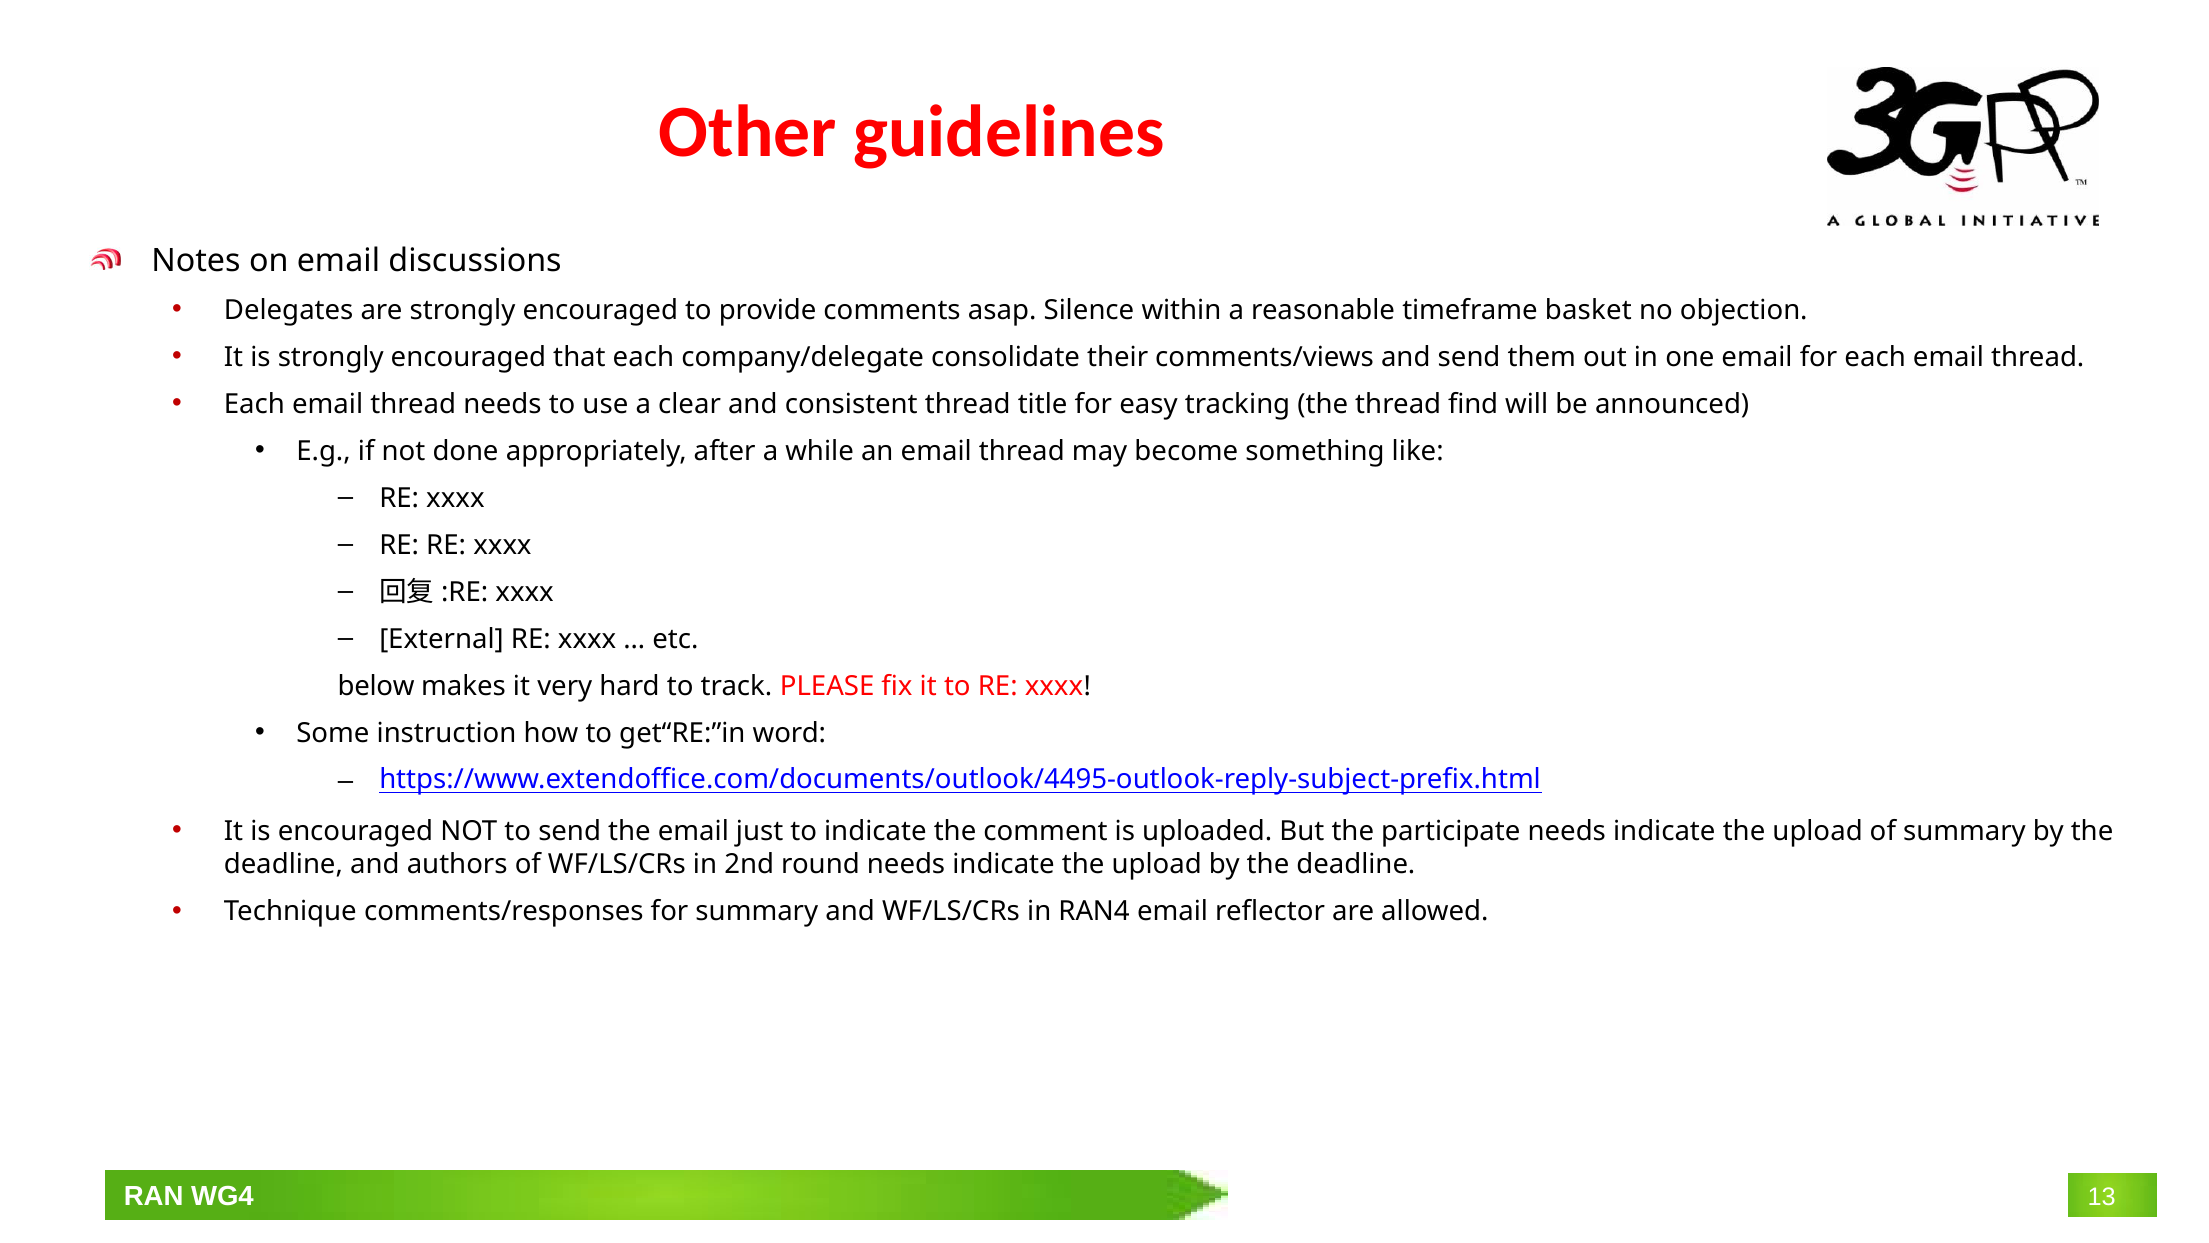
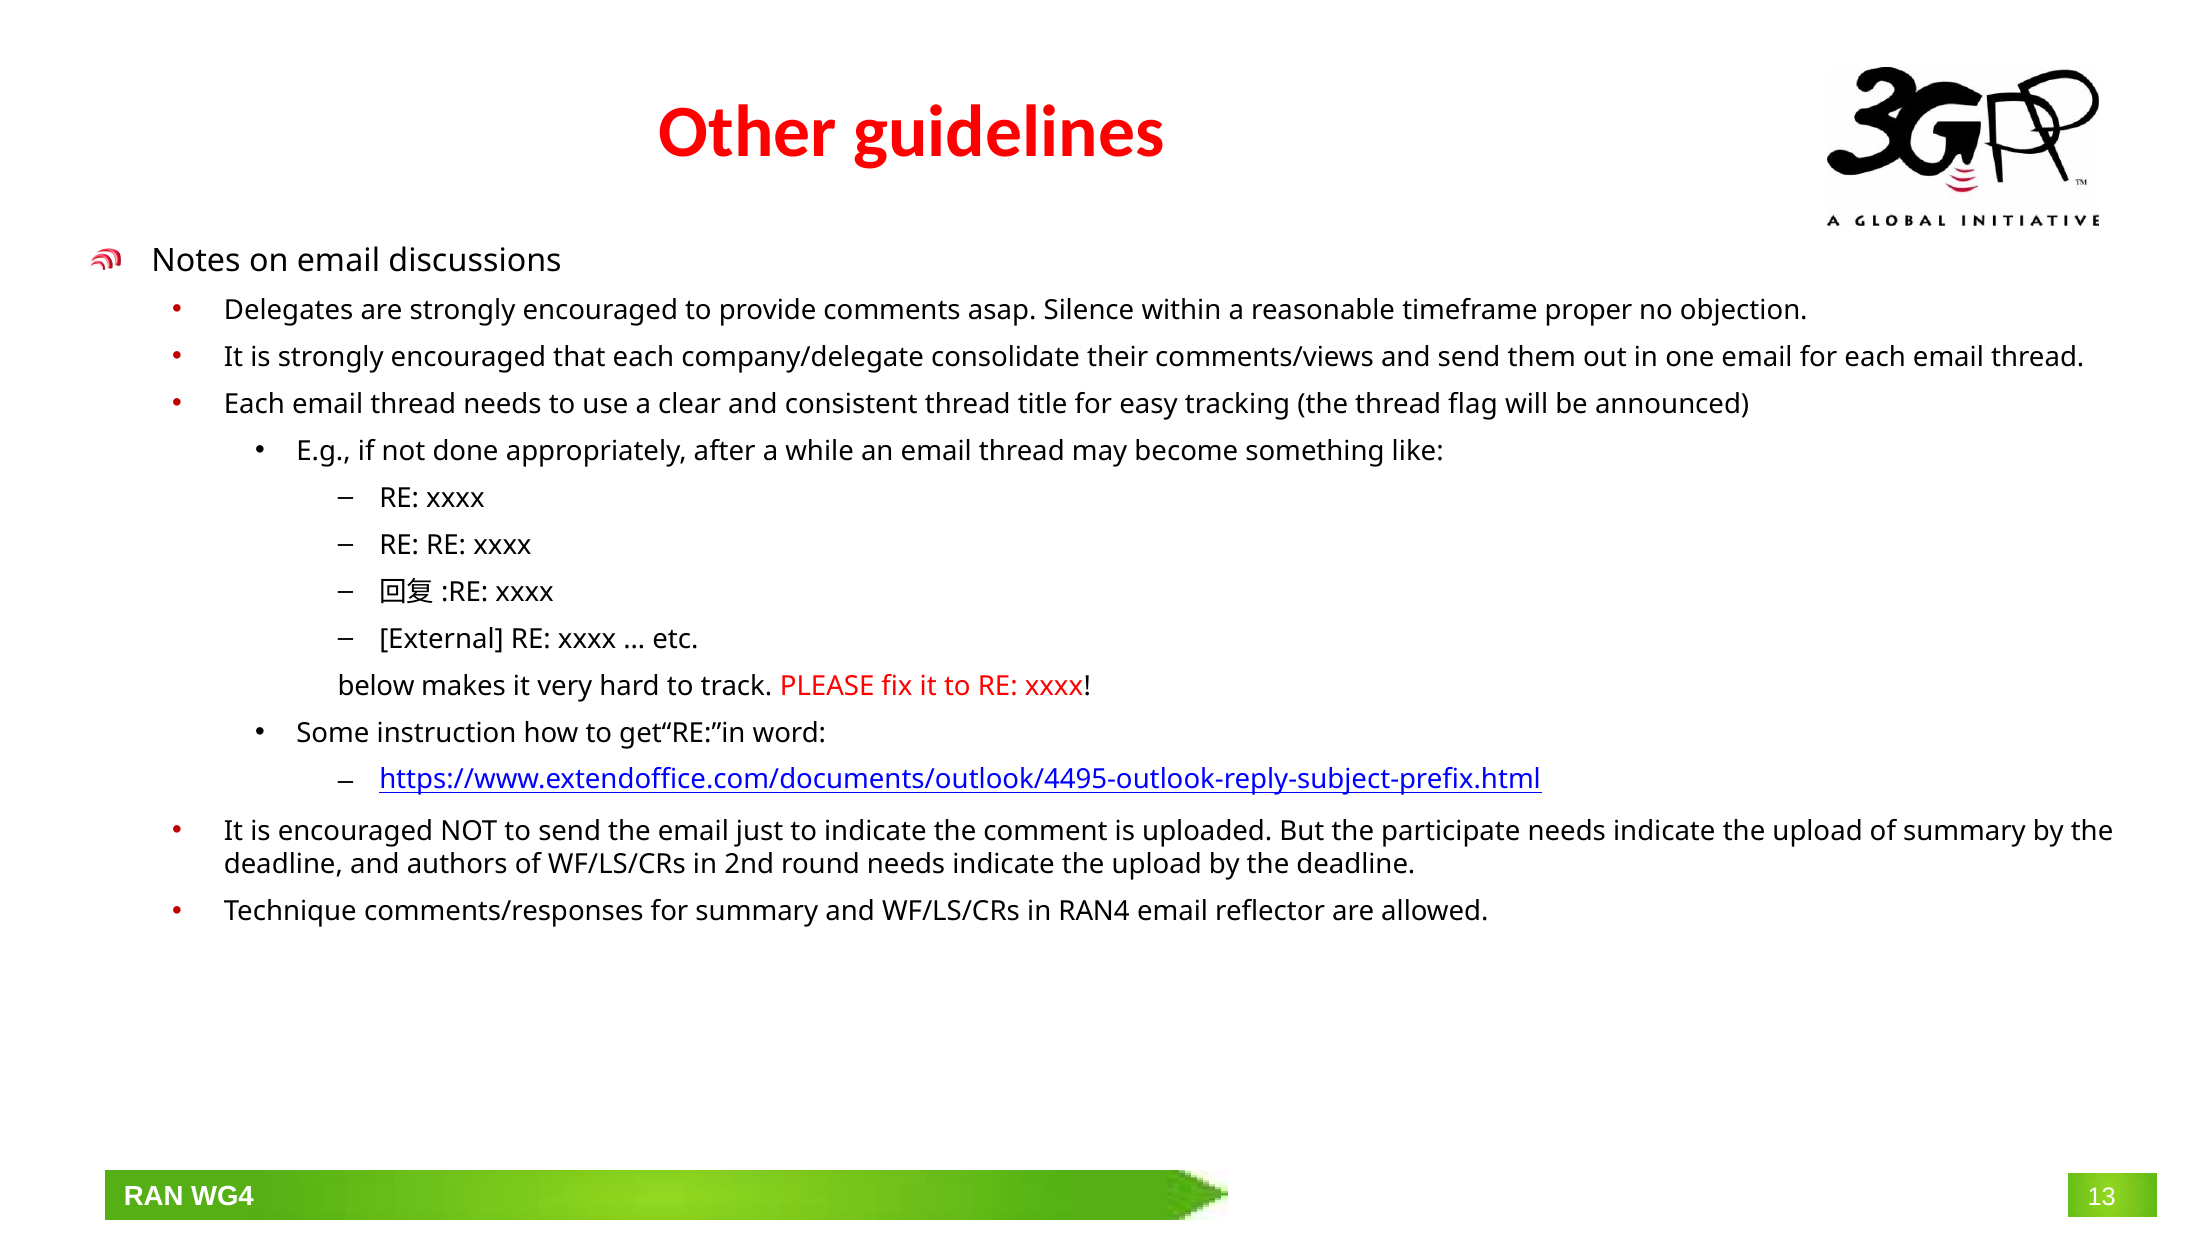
basket: basket -> proper (1589, 310)
find: find -> flag (1473, 404)
